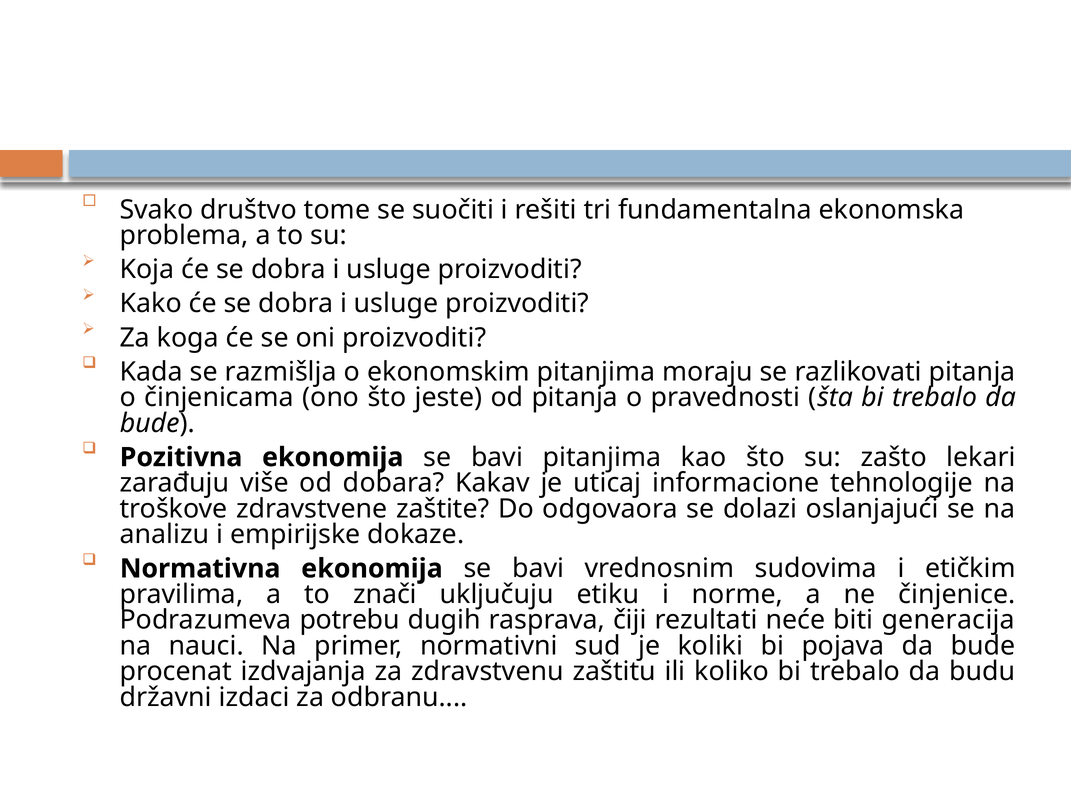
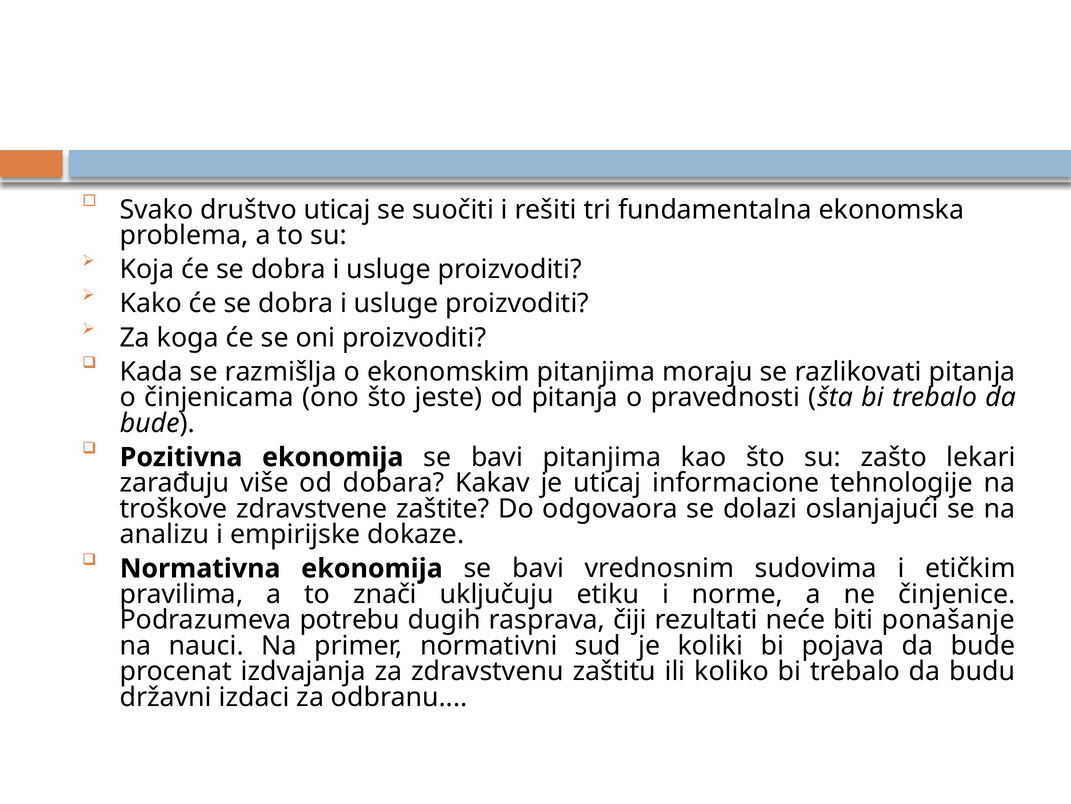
društvo tome: tome -> uticaj (337, 210)
generacija: generacija -> ponašanje (948, 620)
